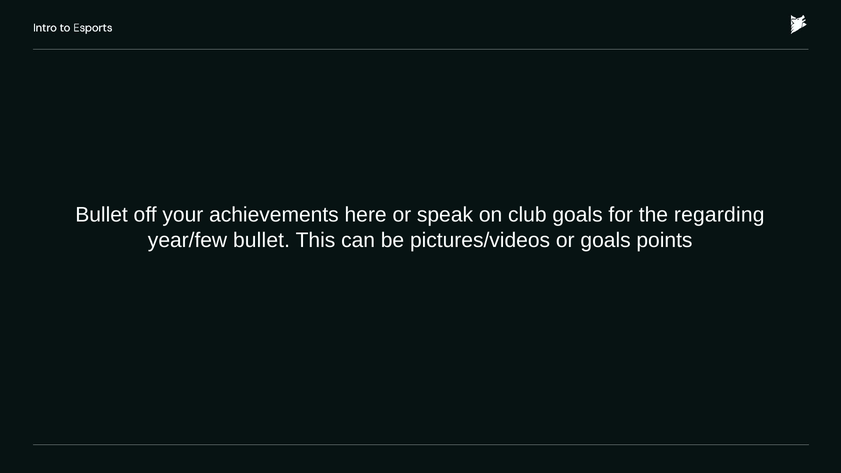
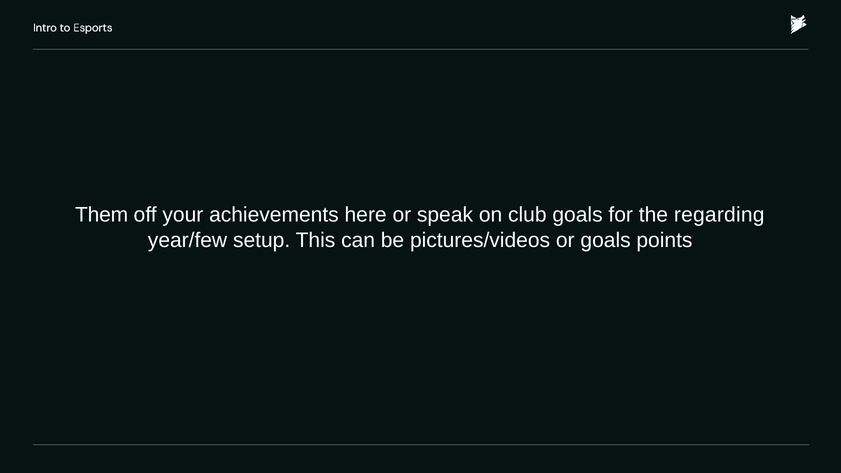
Bullet: Bullet -> Them (102, 215)
year/few bullet: bullet -> setup (262, 240)
